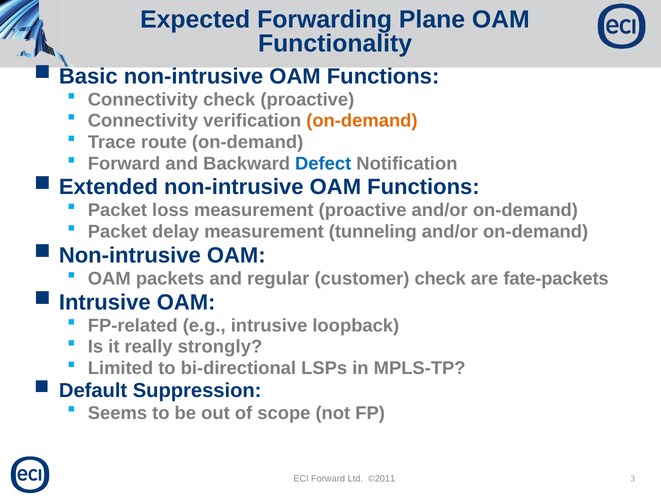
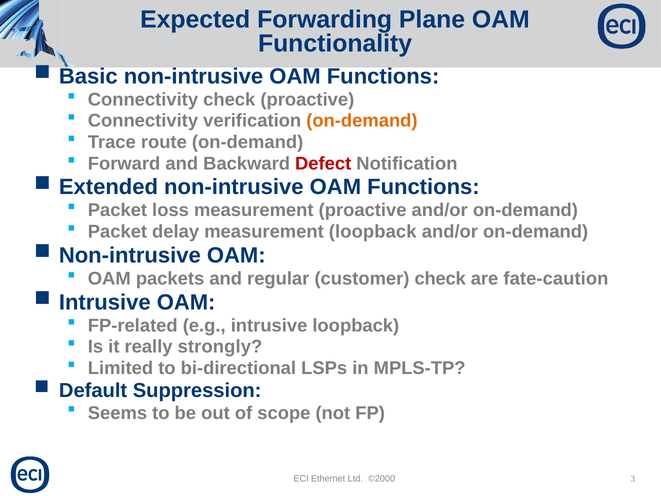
Defect colour: blue -> red (323, 163)
measurement tunneling: tunneling -> loopback (373, 232)
fate-packets: fate-packets -> fate-caution (556, 279)
ECI Forward: Forward -> Ethernet (328, 478)
©2011: ©2011 -> ©2000 (382, 478)
